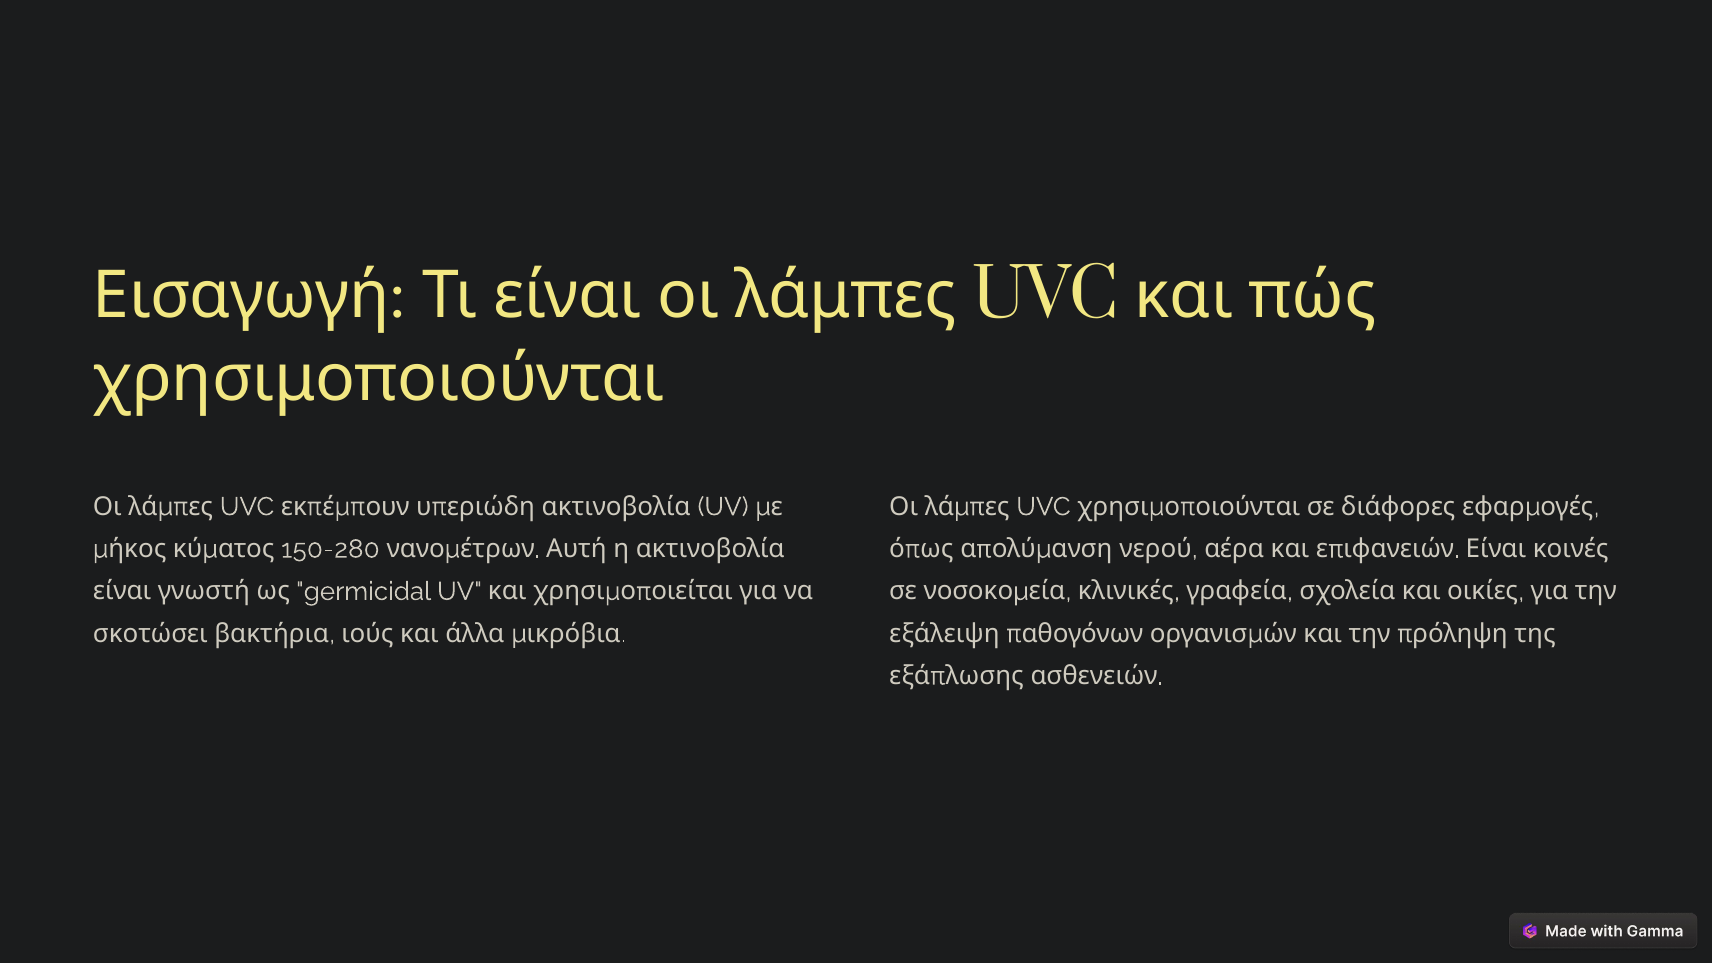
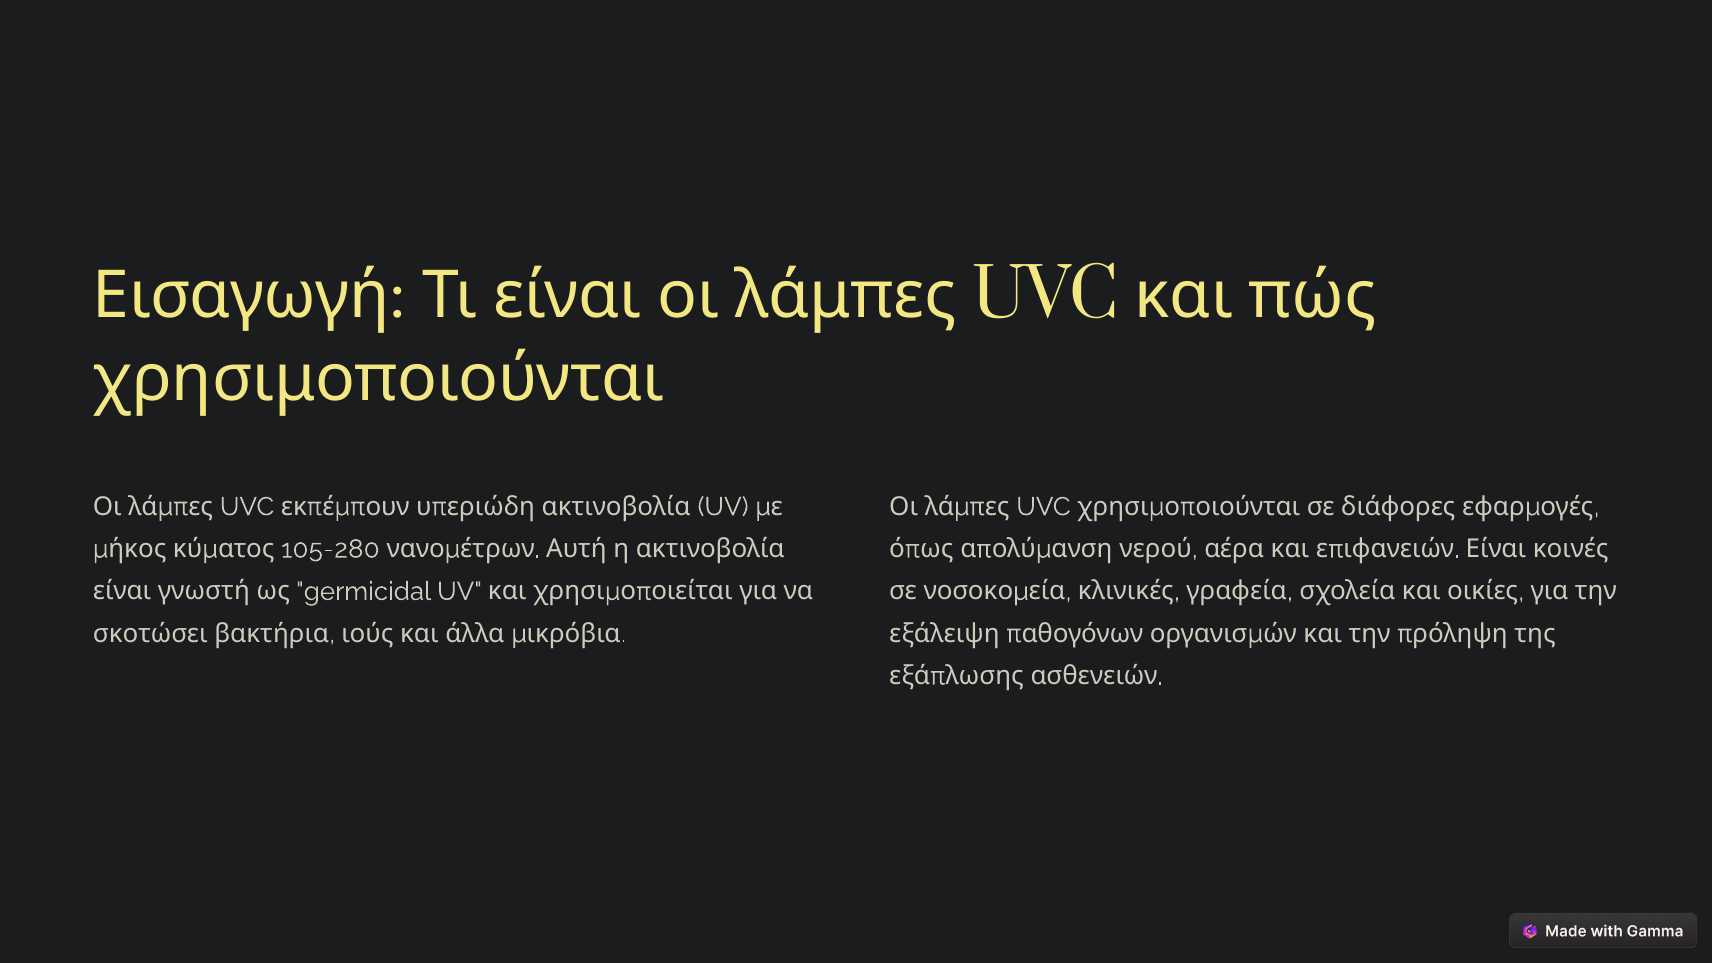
150-280: 150-280 -> 105-280 (330, 549)
